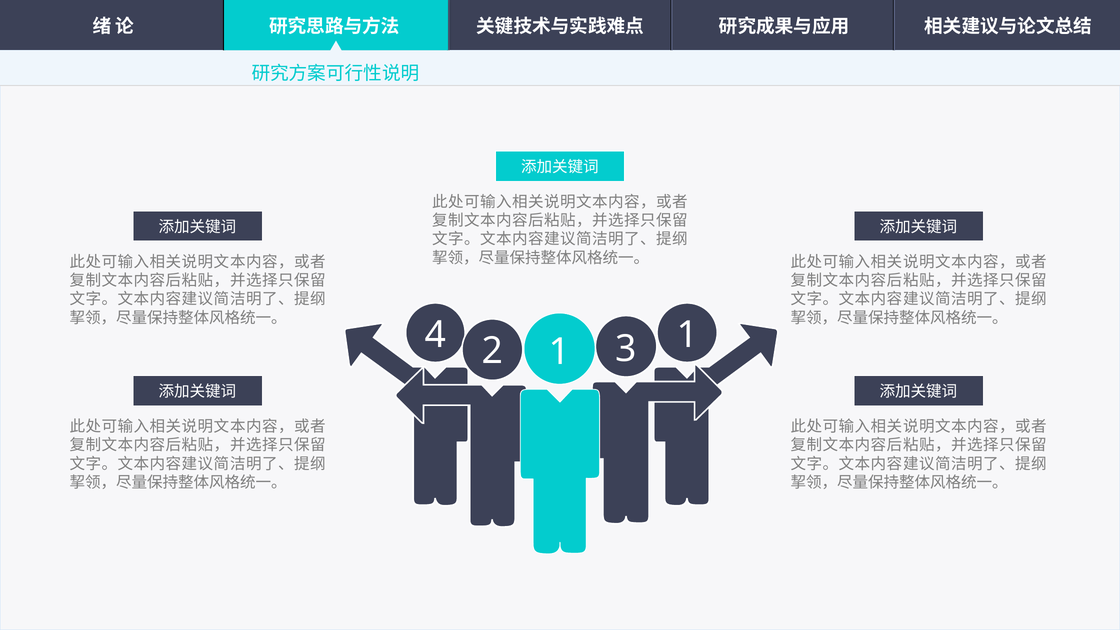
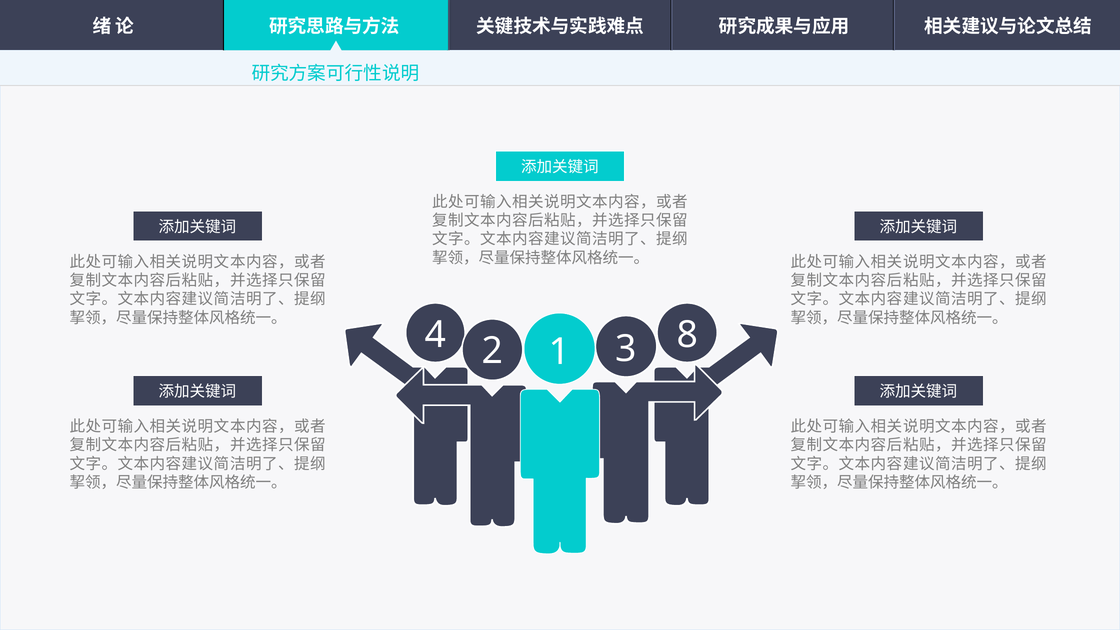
4 1: 1 -> 8 (687, 335)
